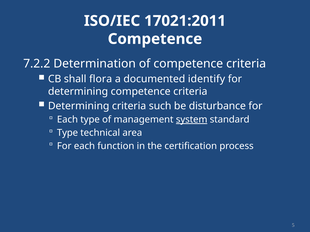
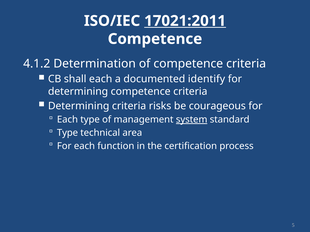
17021:2011 underline: none -> present (185, 21)
7.2.2: 7.2.2 -> 4.1.2 (37, 64)
shall flora: flora -> each (101, 79)
such: such -> risks (160, 106)
disturbance: disturbance -> courageous (217, 106)
